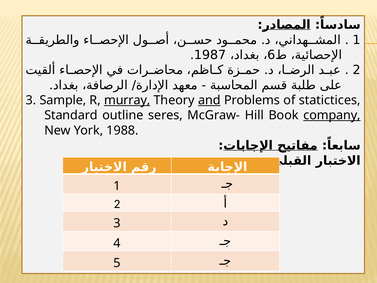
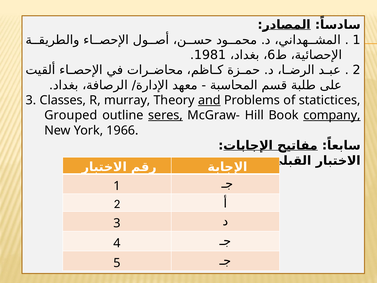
1987: 1987 -> 1981 (210, 55)
Sample: Sample -> Classes (63, 100)
murray underline: present -> none (127, 100)
Standard: Standard -> Grouped (71, 115)
seres underline: none -> present (166, 115)
1988: 1988 -> 1966 (122, 130)
